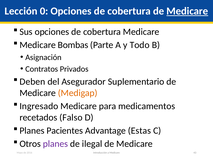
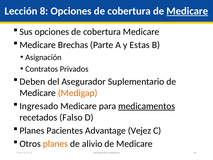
0: 0 -> 8 (44, 11)
Bombas: Bombas -> Brechas (73, 45)
Todo: Todo -> Estas (140, 45)
medicamentos underline: none -> present (147, 106)
Estas: Estas -> Vejez (140, 130)
planes colour: purple -> orange (55, 144)
ilegal: ilegal -> alivio (92, 144)
